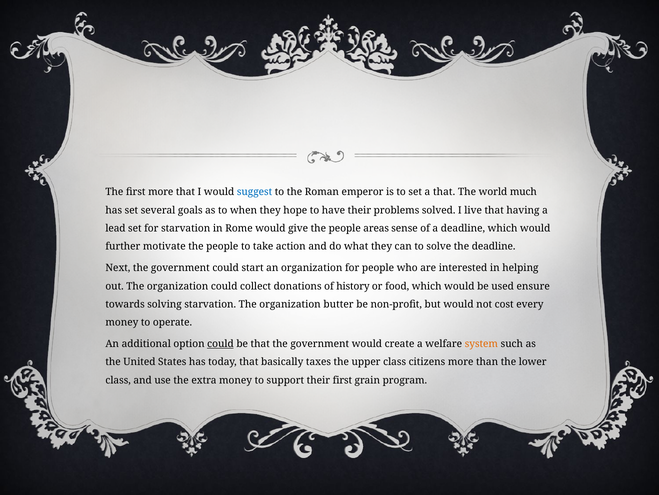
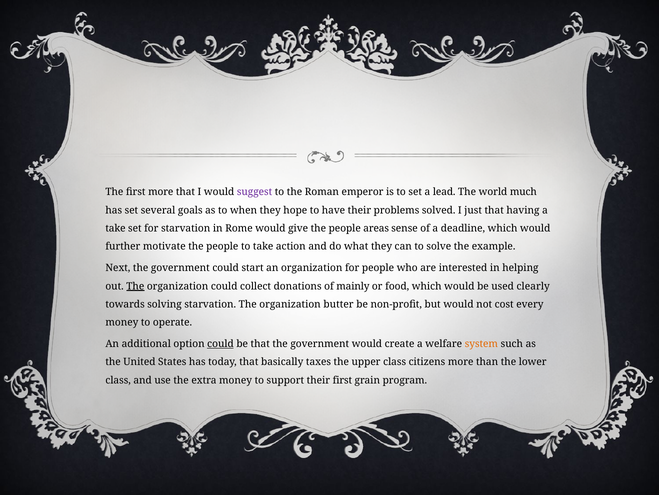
suggest colour: blue -> purple (255, 192)
a that: that -> lead (444, 192)
live: live -> just (473, 210)
lead: lead -> take (115, 228)
the deadline: deadline -> example (494, 246)
The underline: none -> present (135, 286)
history: history -> mainly (353, 286)
ensure: ensure -> clearly (533, 286)
